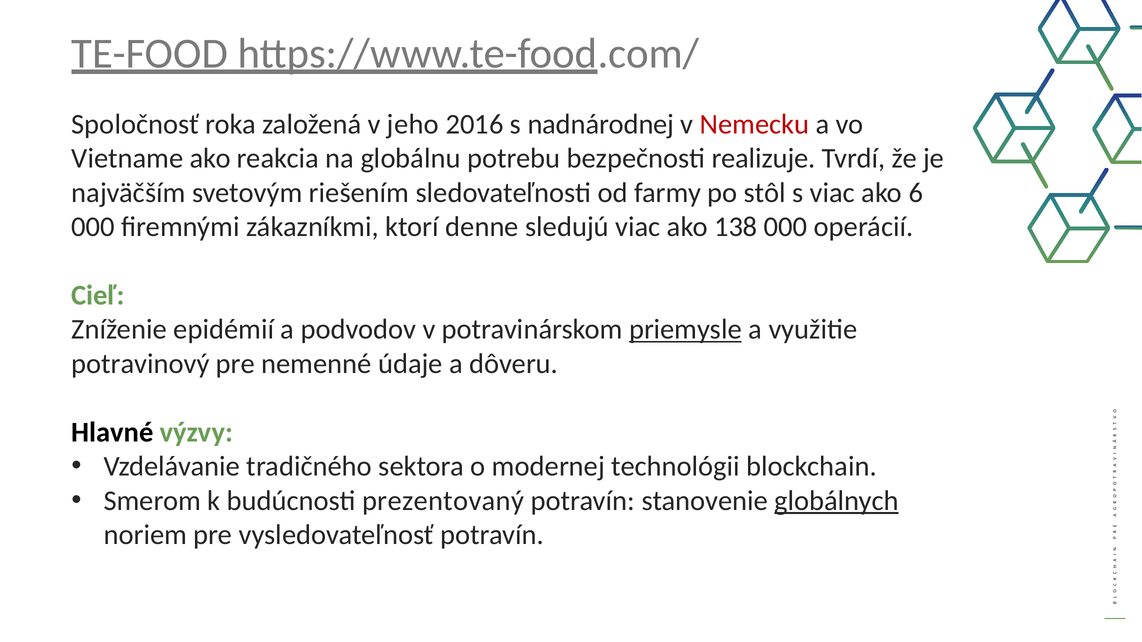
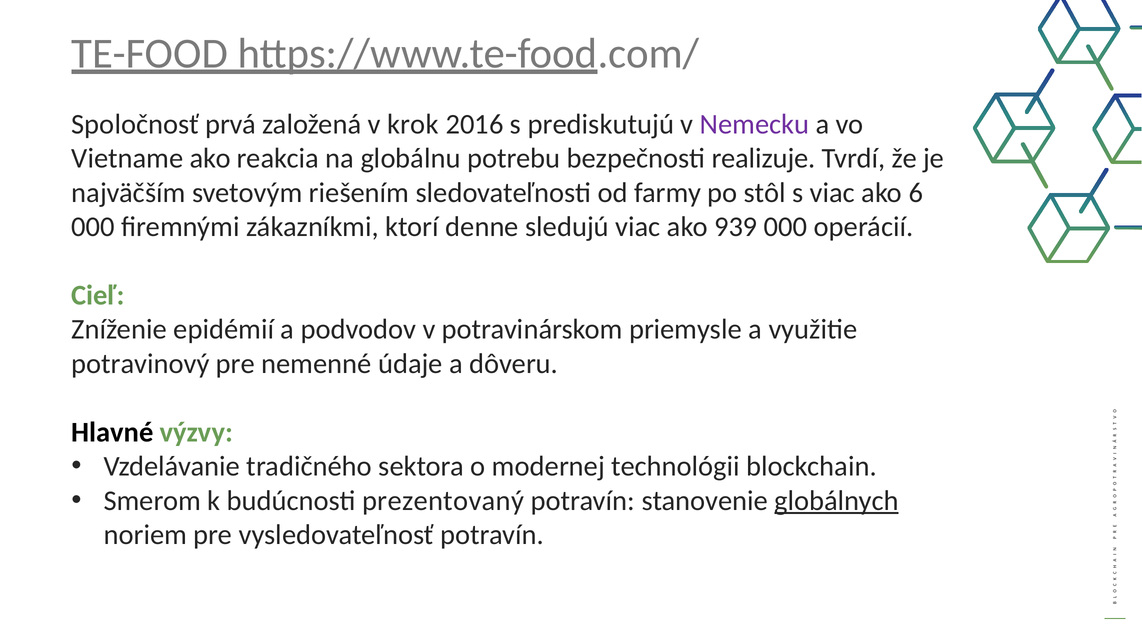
roka: roka -> prvá (231, 124)
jeho: jeho -> krok (413, 124)
nadnárodnej: nadnárodnej -> prediskutujú (601, 124)
Nemecku colour: red -> purple (755, 124)
138: 138 -> 939 (736, 227)
priemysle underline: present -> none (685, 330)
